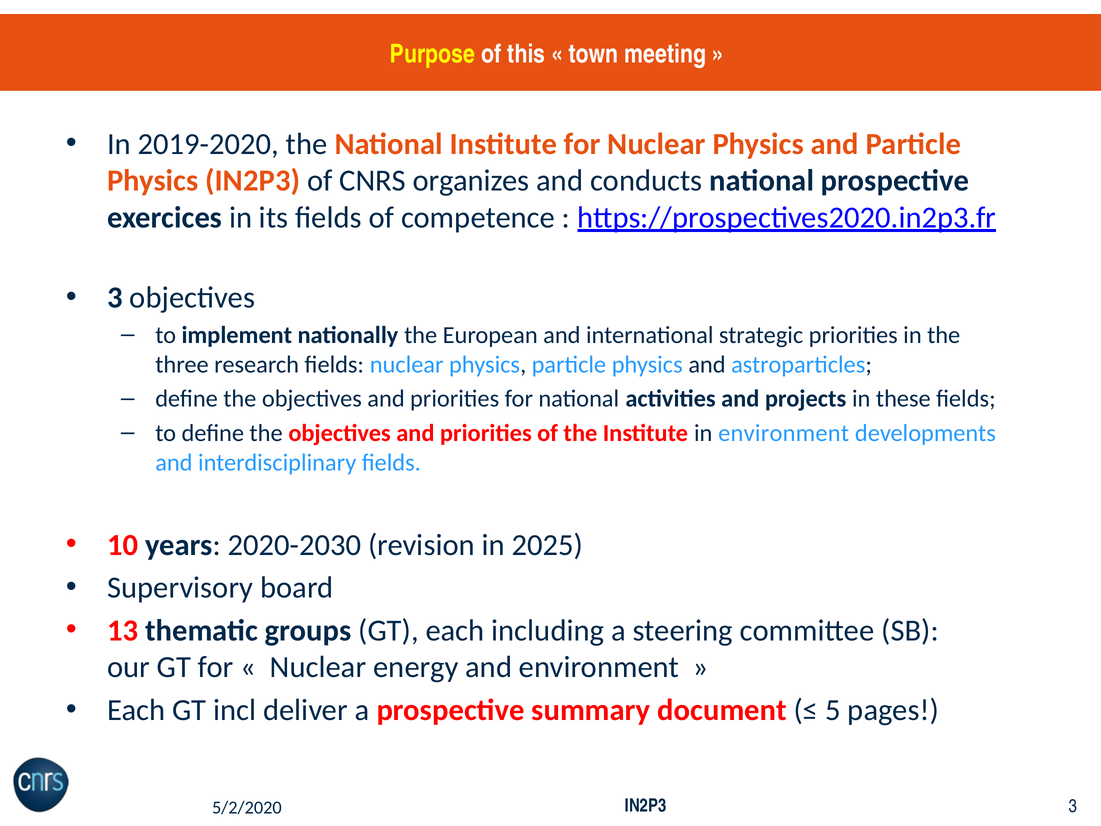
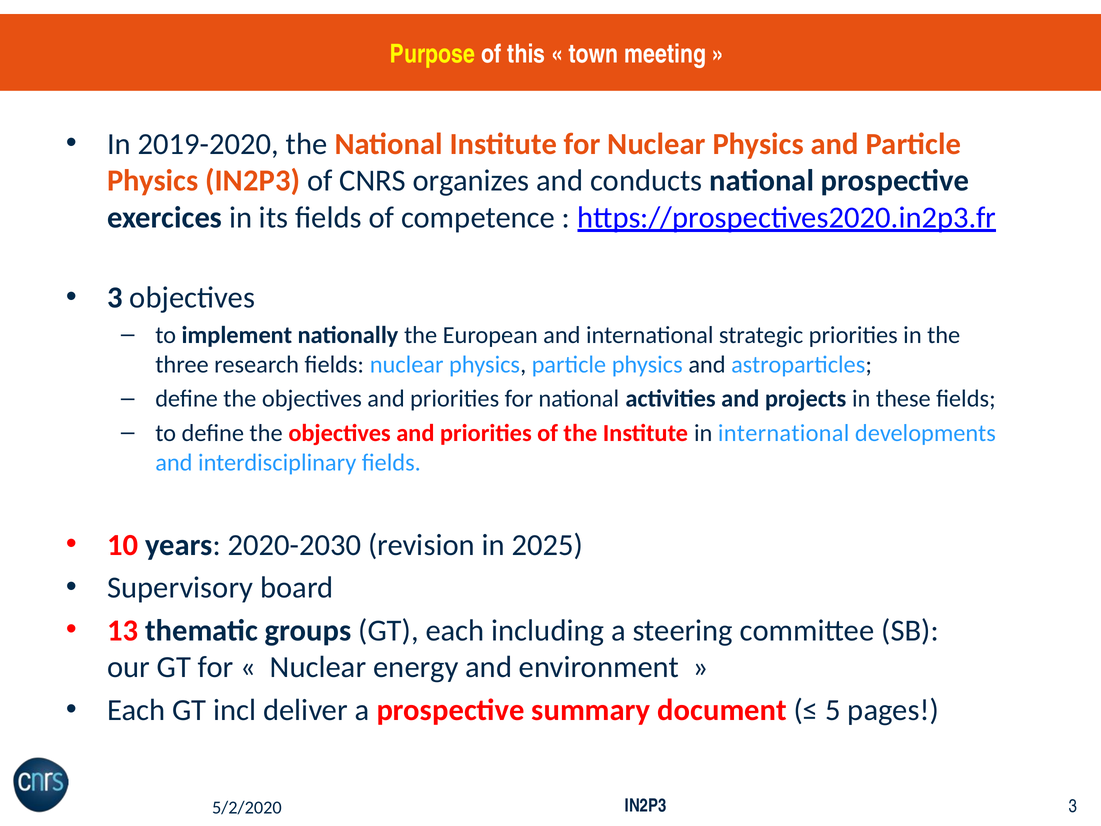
in environment: environment -> international (784, 433)
